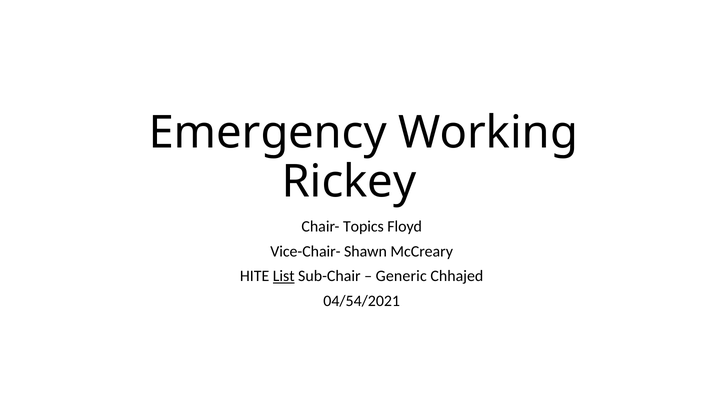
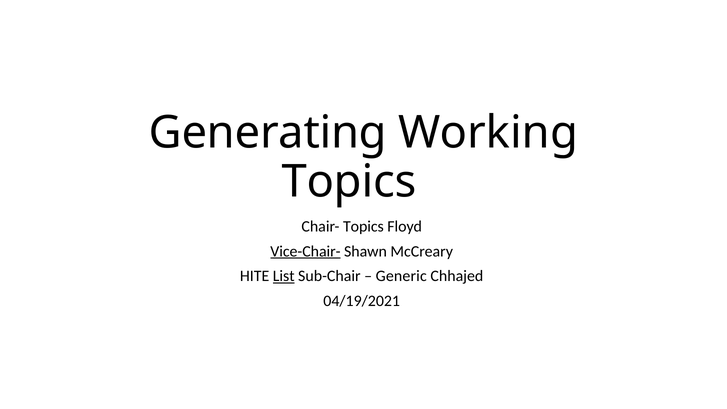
Emergency: Emergency -> Generating (268, 133)
Rickey: Rickey -> Topics (349, 182)
Vice-Chair- underline: none -> present (305, 251)
04/54/2021: 04/54/2021 -> 04/19/2021 (362, 301)
